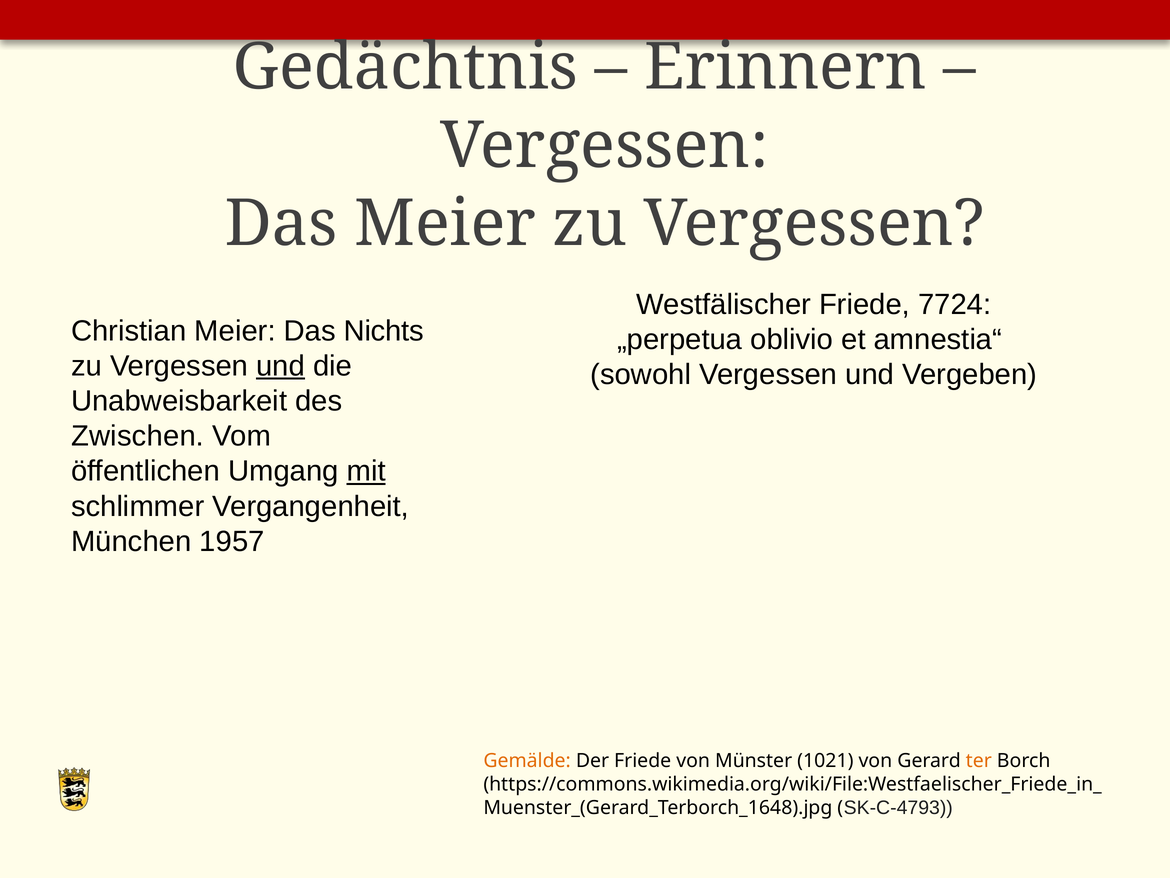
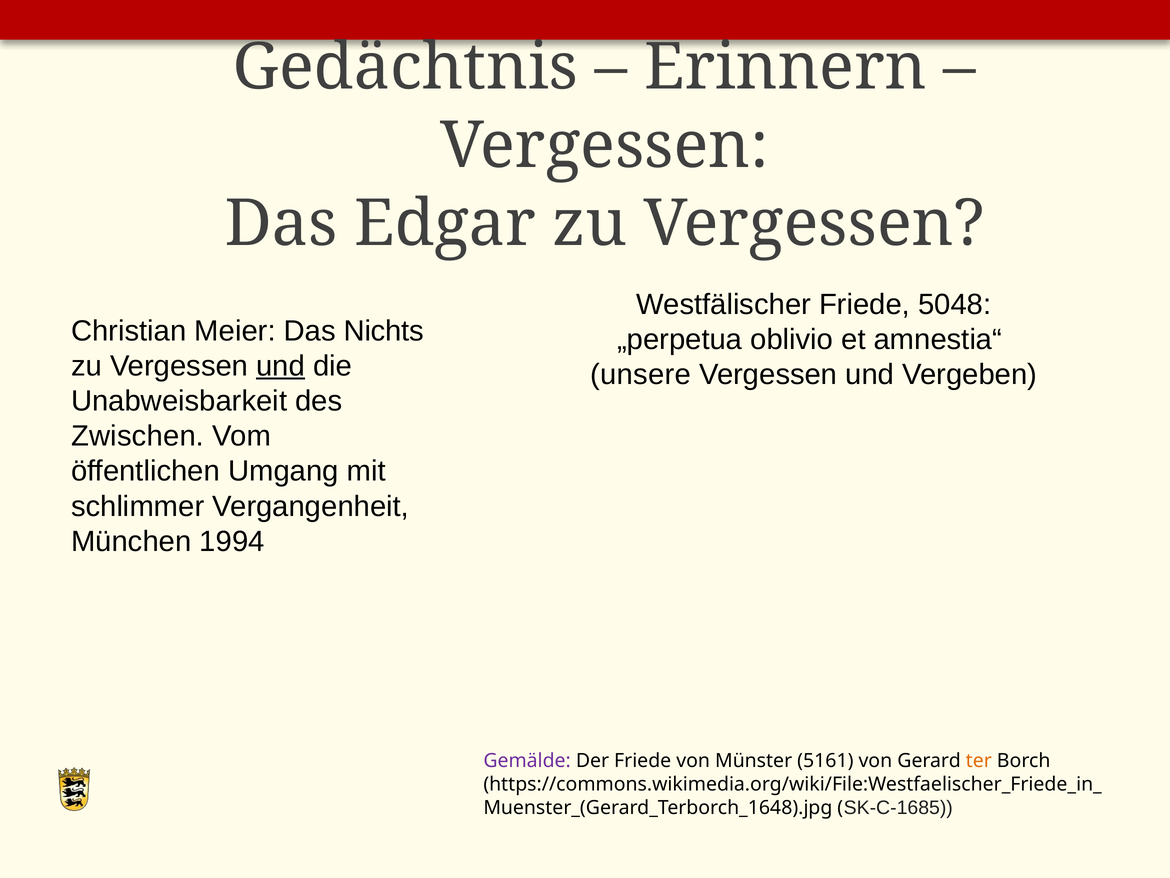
Das Meier: Meier -> Edgar (445, 223)
7724: 7724 -> 5048 (955, 304)
sowohl: sowohl -> unsere (641, 374)
mit underline: present -> none (366, 471)
1957: 1957 -> 1994 (232, 541)
Gemälde colour: orange -> purple (527, 760)
1021: 1021 -> 5161 (825, 760)
SK-C-4793: SK-C-4793 -> SK-C-1685 (898, 807)
